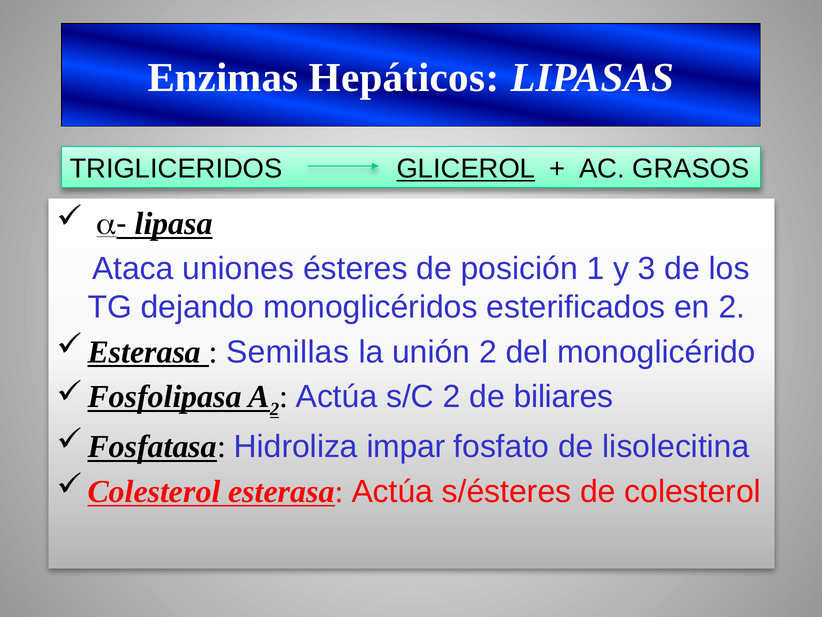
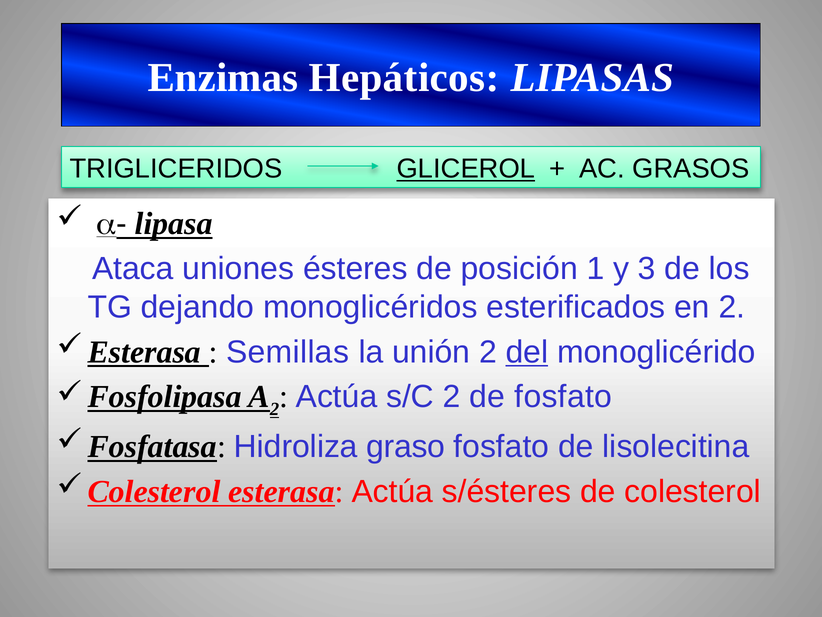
del underline: none -> present (527, 352)
de biliares: biliares -> fosfato (563, 397)
impar: impar -> graso (406, 447)
